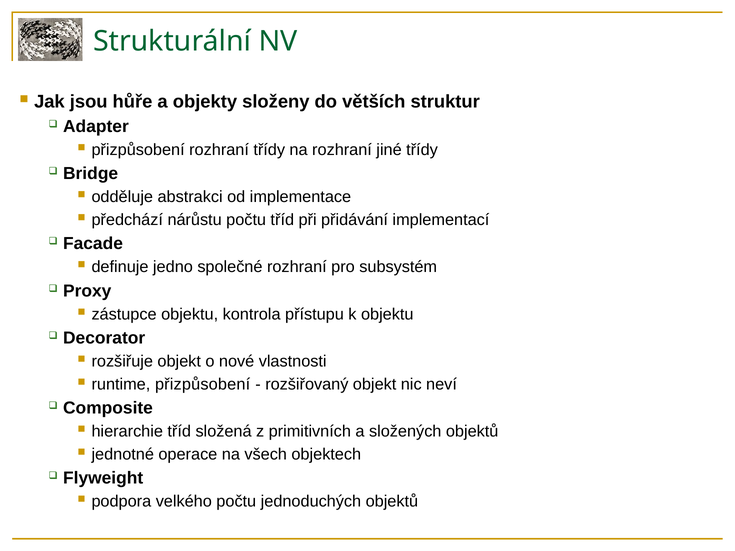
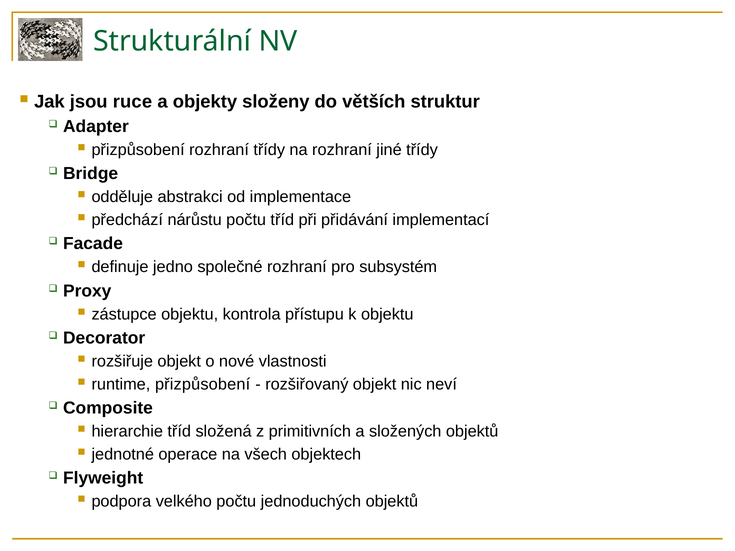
hůře: hůře -> ruce (132, 102)
